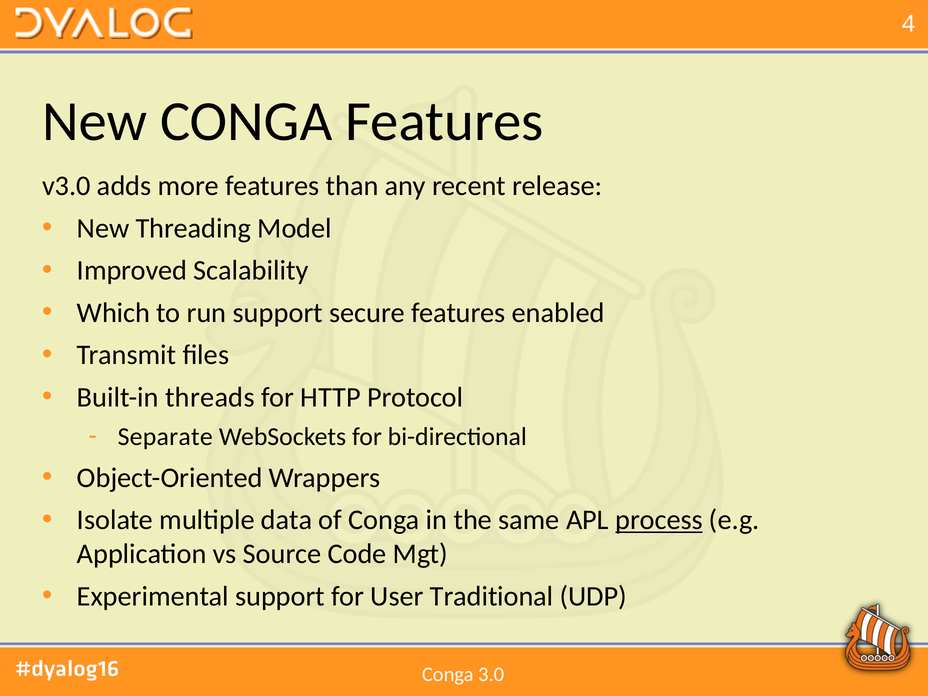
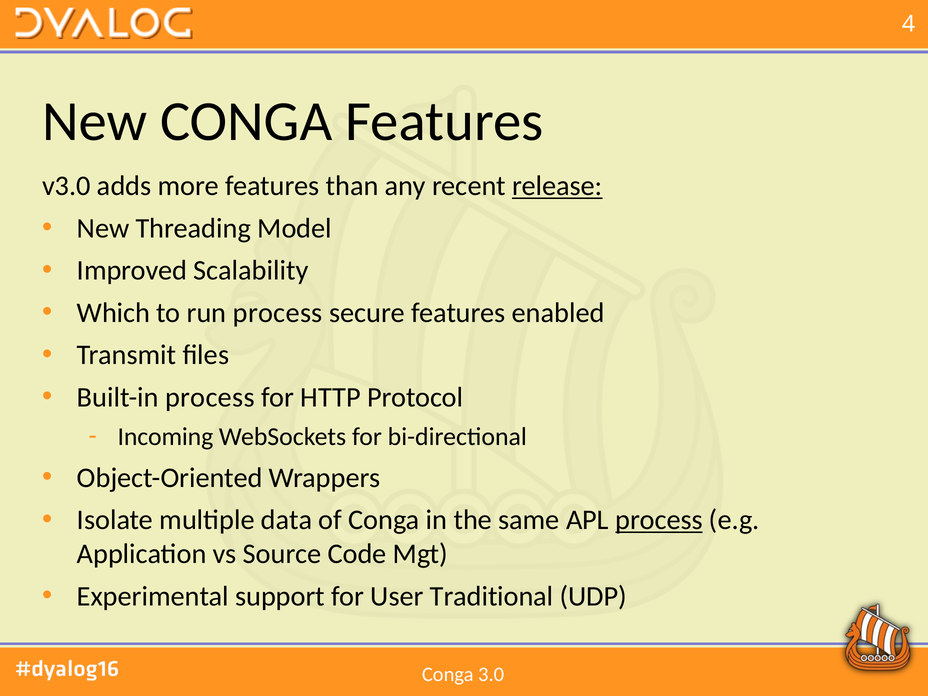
release underline: none -> present (557, 186)
run support: support -> process (278, 313)
Built-in threads: threads -> process (210, 397)
Separate: Separate -> Incoming (165, 437)
